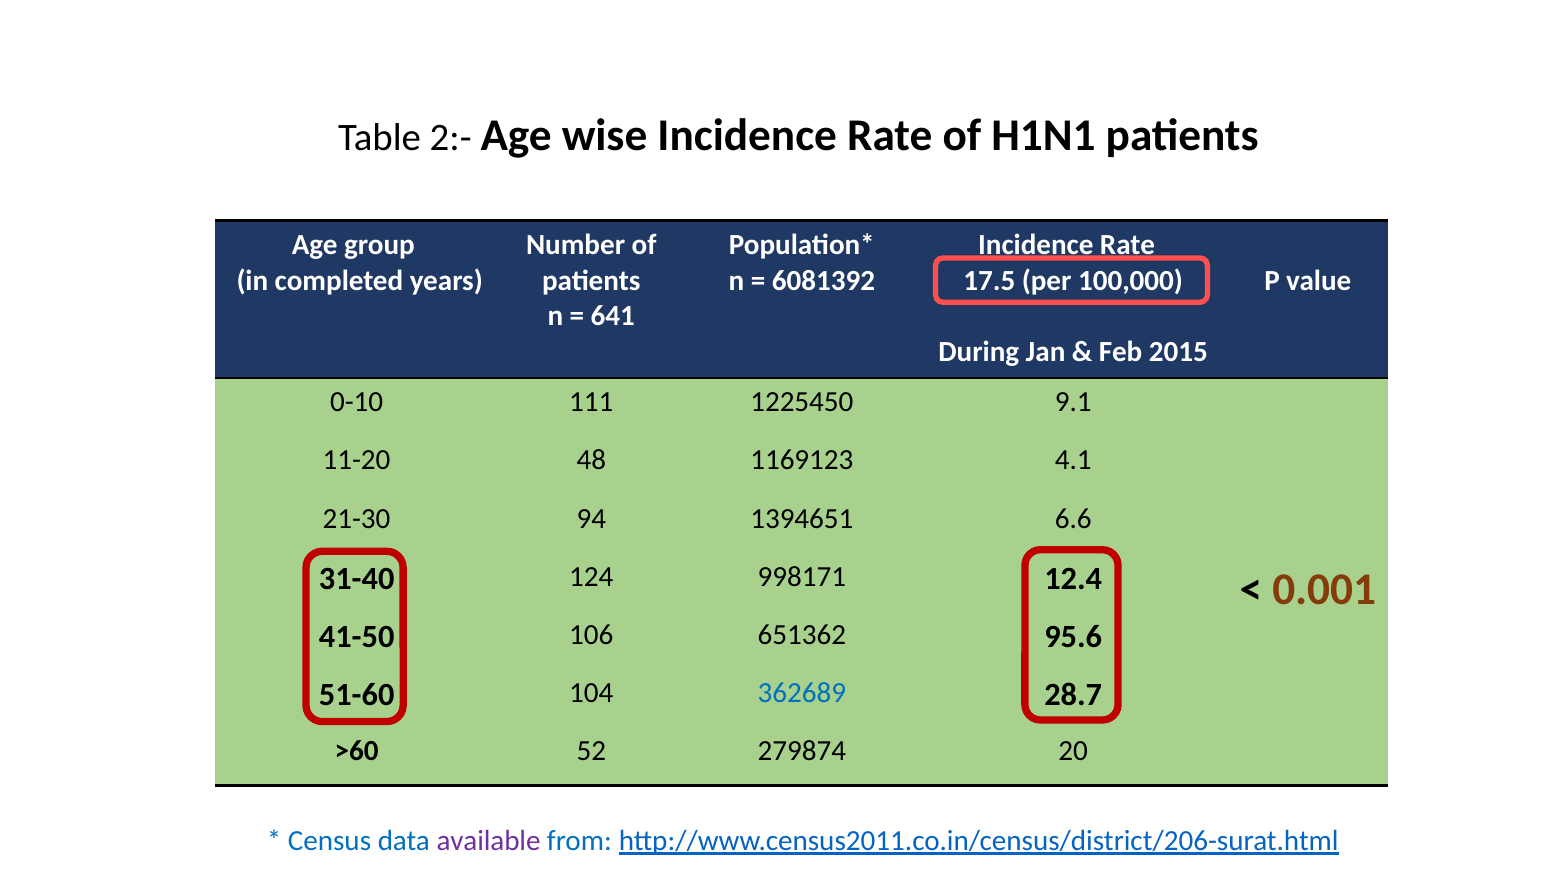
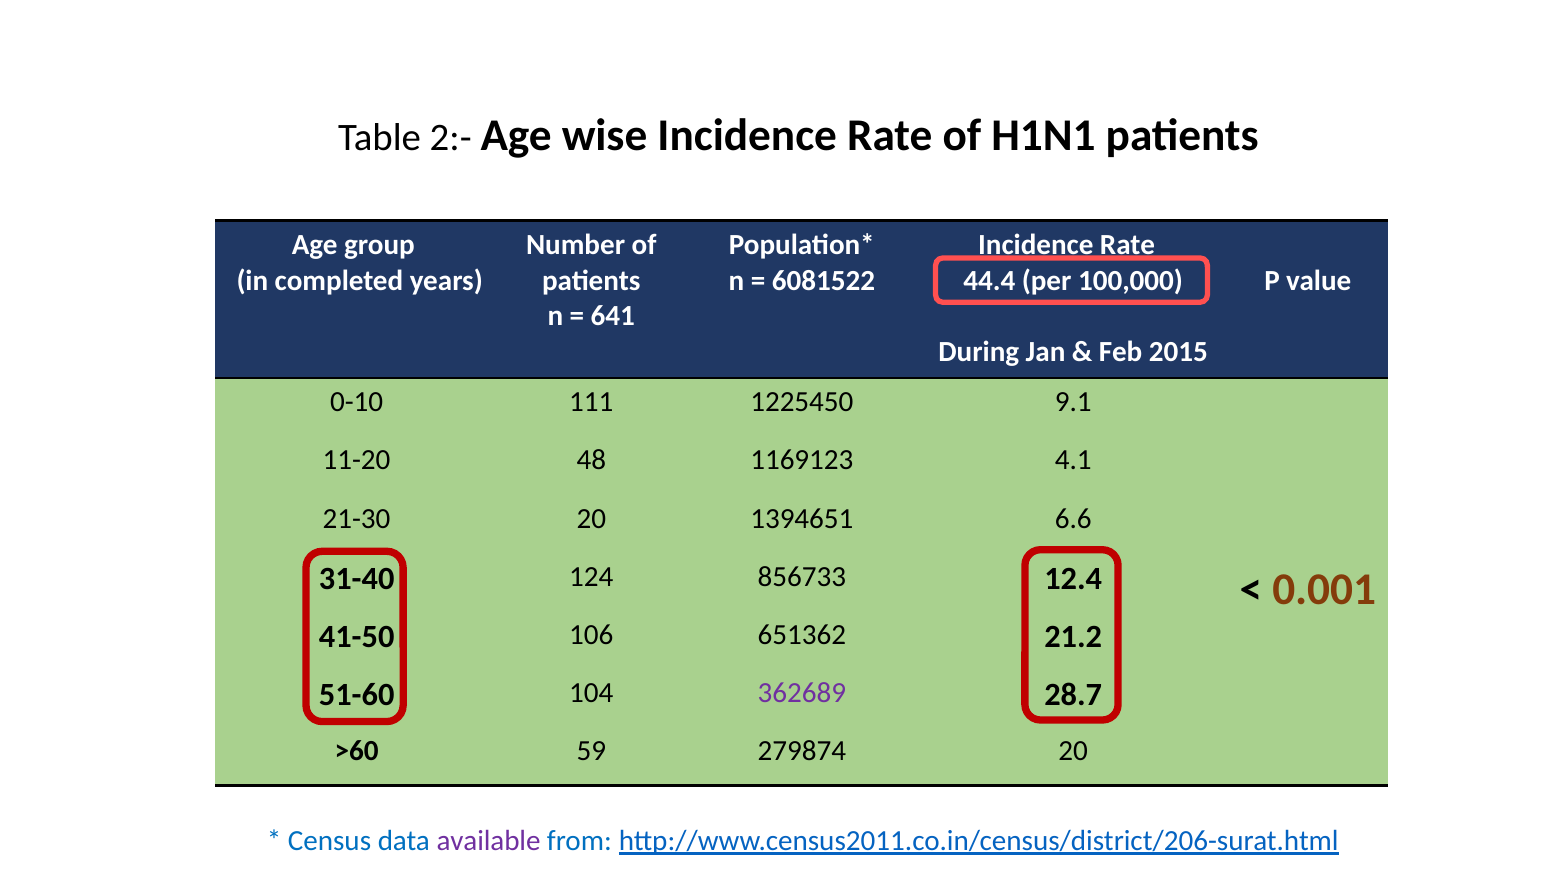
6081392: 6081392 -> 6081522 (823, 280)
17.5: 17.5 -> 44.4 (989, 280)
21-30 94: 94 -> 20 (591, 518)
998171: 998171 -> 856733 (802, 576)
95.6: 95.6 -> 21.2 (1073, 637)
362689 colour: blue -> purple (802, 693)
52: 52 -> 59 (591, 751)
